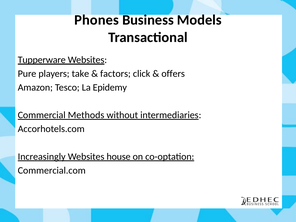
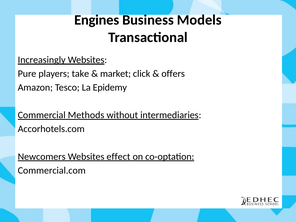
Phones: Phones -> Engines (97, 20)
Tupperware: Tupperware -> Increasingly (42, 60)
factors: factors -> market (115, 74)
Increasingly: Increasingly -> Newcomers (42, 157)
house: house -> effect (118, 157)
